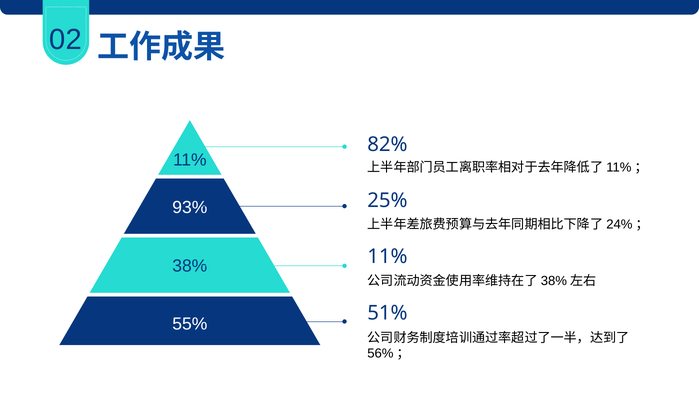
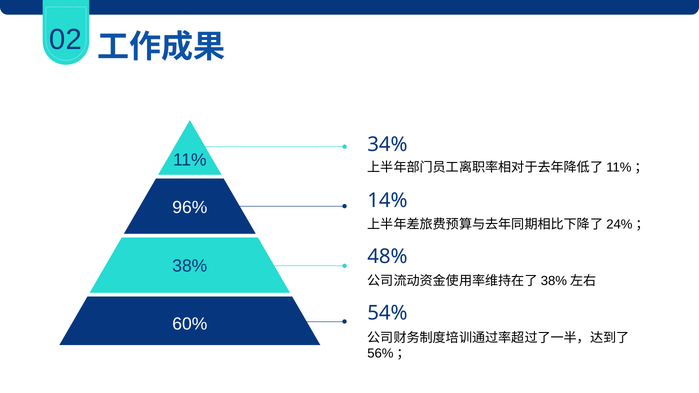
82%: 82% -> 34% (387, 145)
25%: 25% -> 14% (387, 201)
93%: 93% -> 96% (190, 208)
11%: 11% -> 48% (387, 257)
51%: 51% -> 54% (387, 313)
55%: 55% -> 60% (190, 324)
